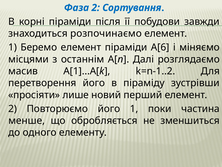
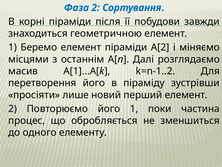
розпочинаємо: розпочинаємо -> геометричною (106, 33)
А[6: А[6 -> А[2 (160, 47)
менше: менше -> процес (27, 120)
